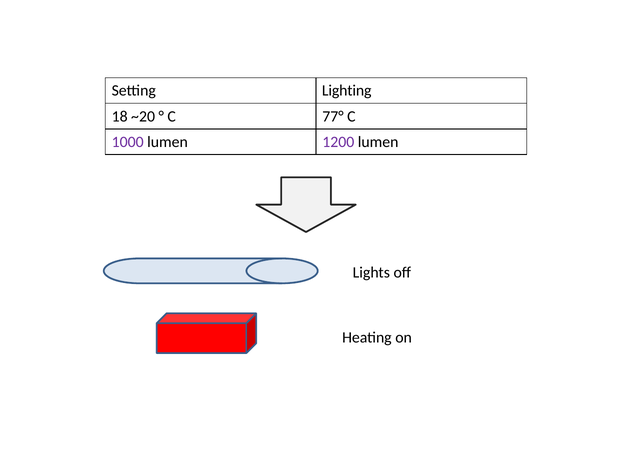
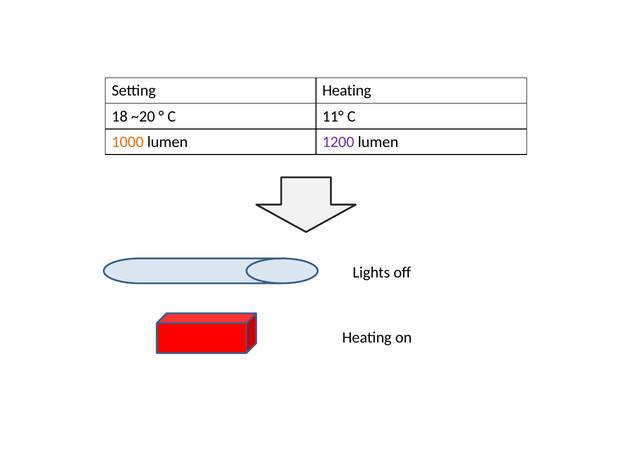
Setting Lighting: Lighting -> Heating (347, 91)
77°: 77° -> 11° (333, 116)
1000 colour: purple -> orange (128, 142)
